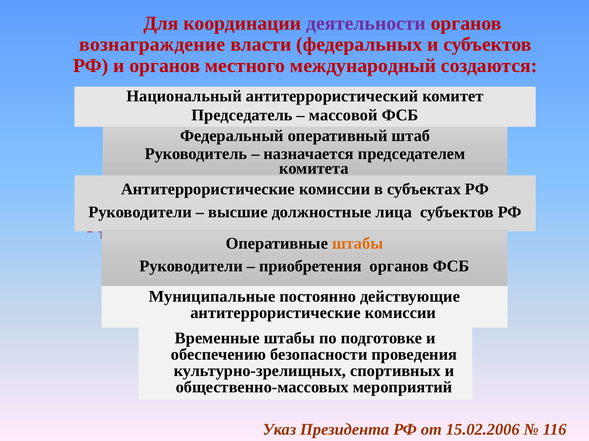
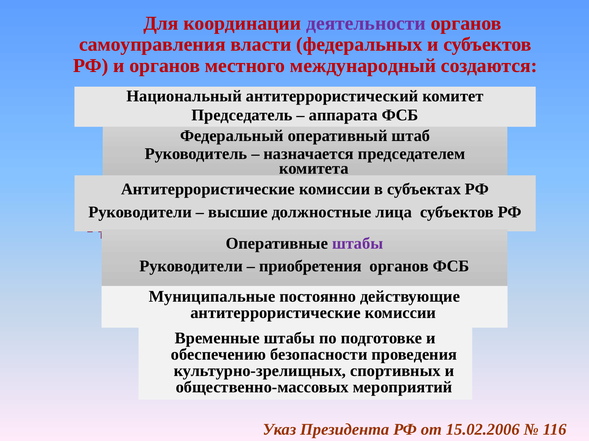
вознаграждение: вознаграждение -> самоуправления (152, 45)
массовой: массовой -> аппарата (343, 115)
штабы colour: orange -> purple (358, 244)
